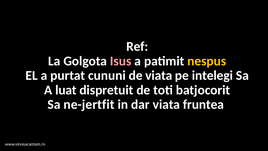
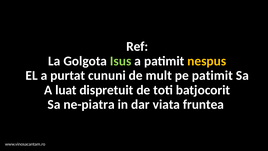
Isus colour: pink -> light green (121, 61)
de viata: viata -> mult (159, 75)
pe intelegi: intelegi -> patimit (212, 75)
ne-jertfit: ne-jertfit -> ne-piatra (89, 104)
